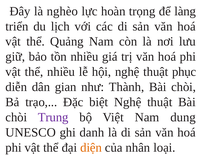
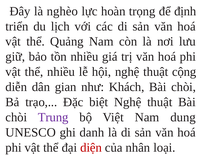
làng: làng -> định (185, 11)
phục: phục -> cộng (184, 72)
Thành: Thành -> Khách (127, 87)
diện colour: orange -> red (91, 147)
